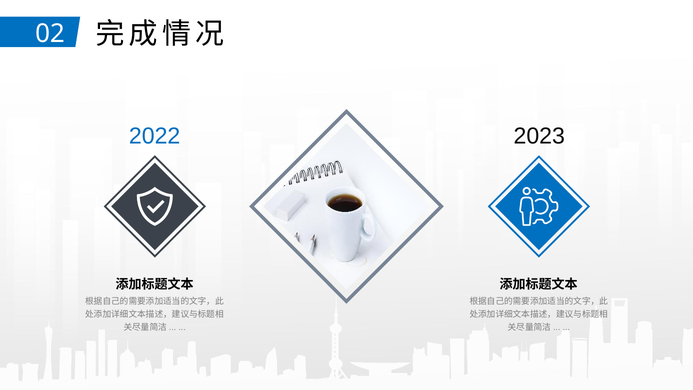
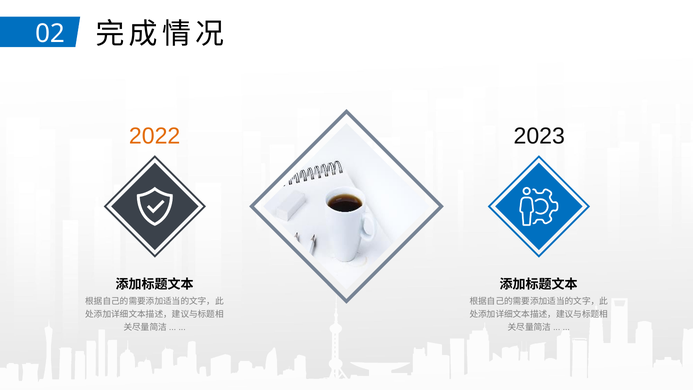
2022 colour: blue -> orange (155, 136)
